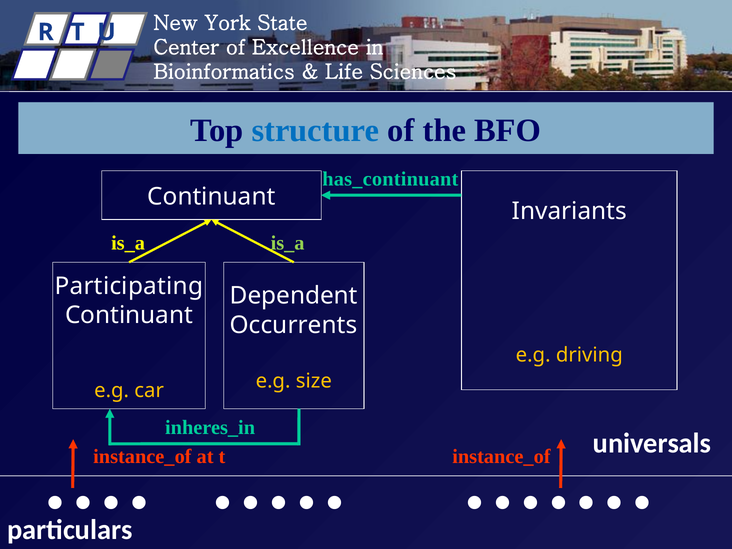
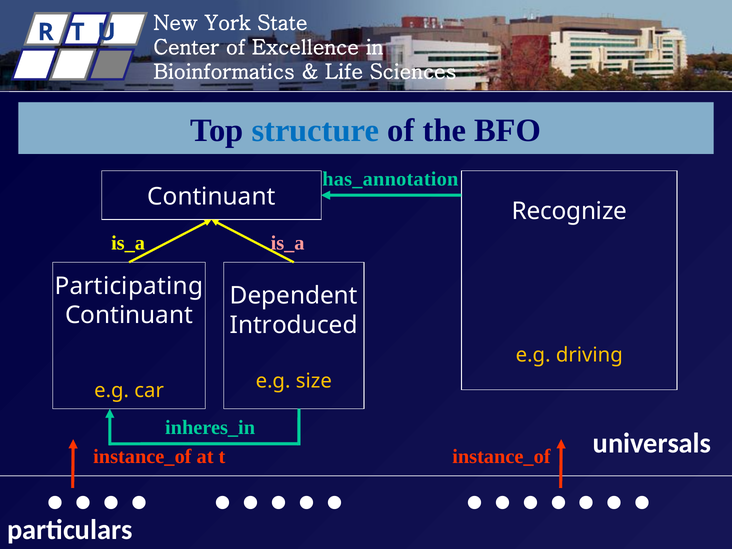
has_continuant: has_continuant -> has_annotation (390, 179)
Invariants: Invariants -> Recognize (569, 211)
is_a colour: light green -> pink (288, 243)
Occurrents: Occurrents -> Introduced (294, 325)
